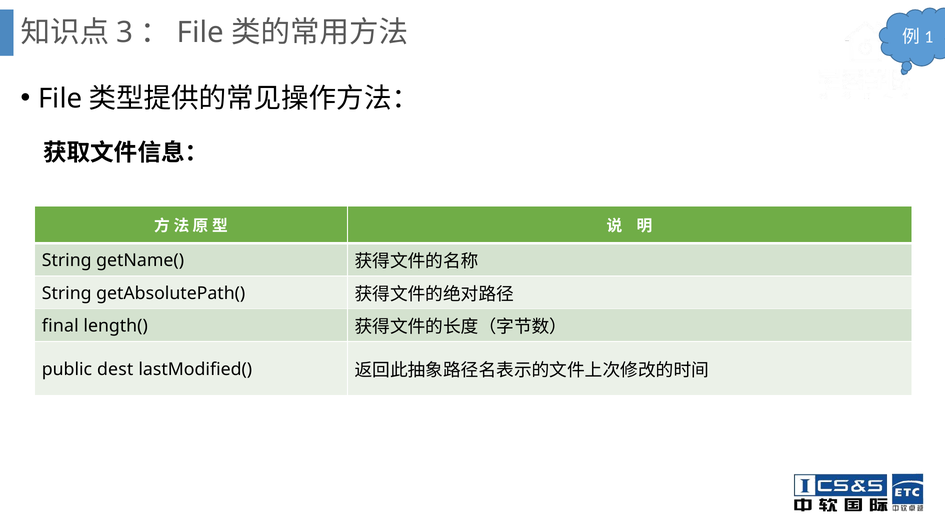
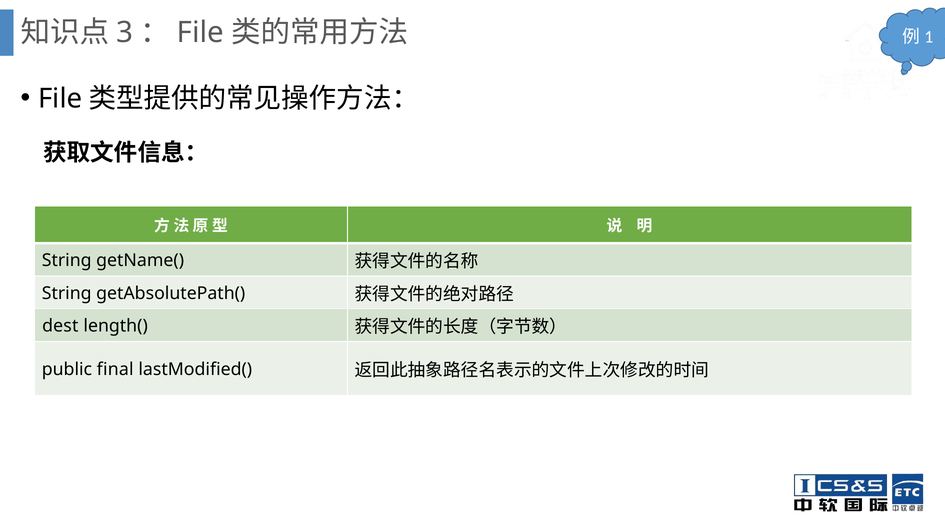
final: final -> dest (60, 326)
dest: dest -> final (115, 370)
